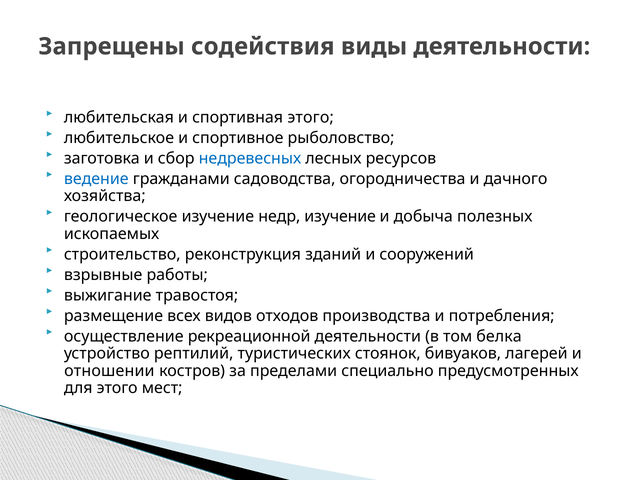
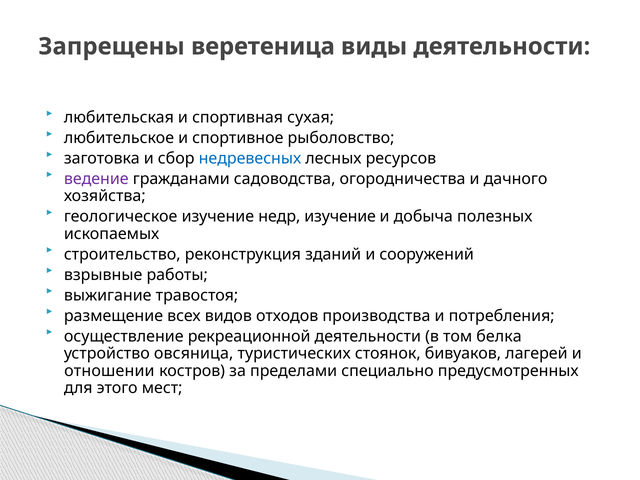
содействия: содействия -> веретеница (263, 46)
спортивная этого: этого -> сухая (311, 118)
ведение colour: blue -> purple (96, 179)
рептилий: рептилий -> овсяница (194, 354)
